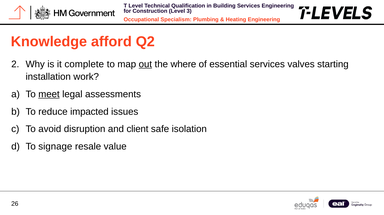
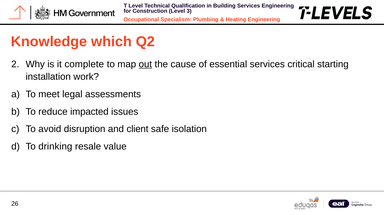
afford: afford -> which (111, 42)
where: where -> cause (183, 64)
valves: valves -> critical (301, 64)
meet underline: present -> none (49, 94)
signage: signage -> drinking (55, 146)
